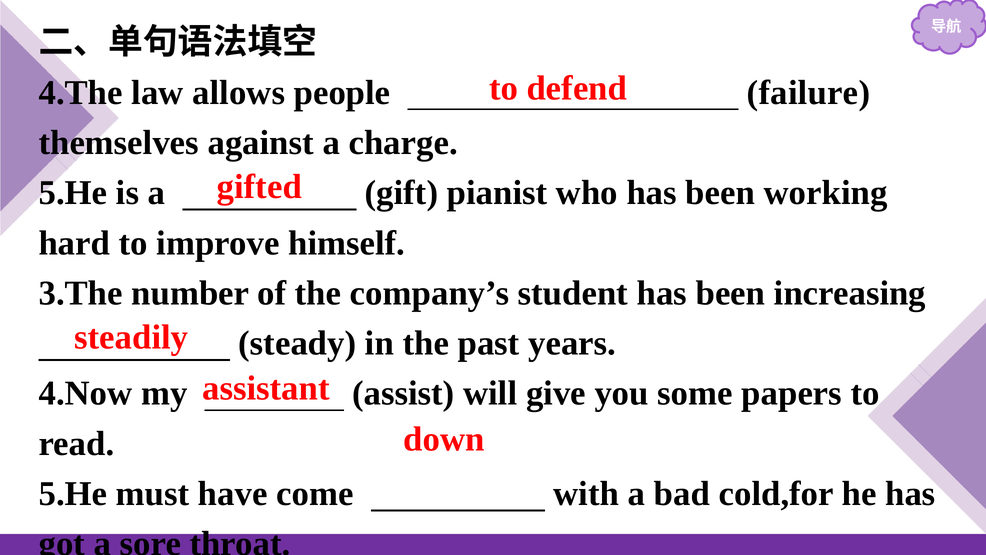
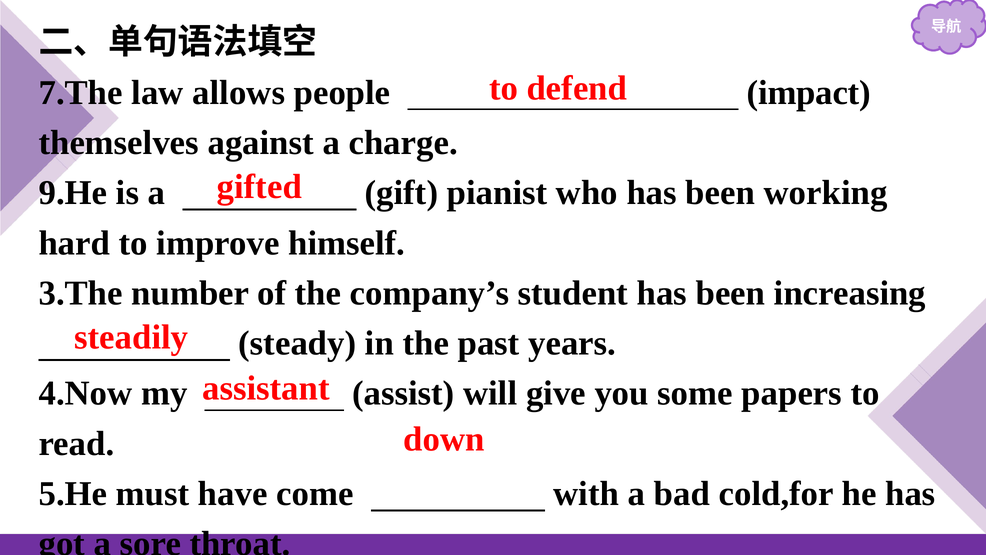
4.The: 4.The -> 7.The (81, 93)
failure: failure -> impact (809, 93)
5.He: 5.He -> 9.He (73, 193)
